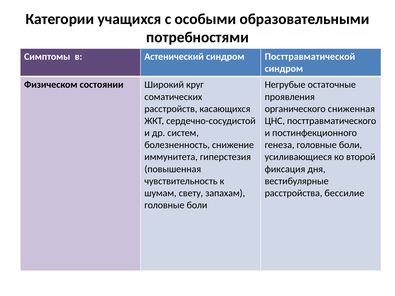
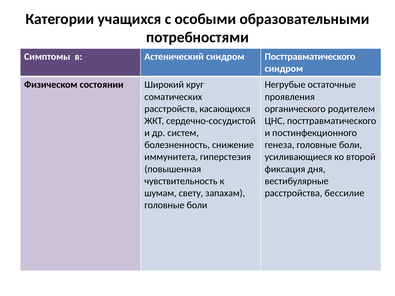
синдром Посттравматической: Посттравматической -> Посттравматического (310, 57)
сниженная: сниженная -> родителем (351, 109)
